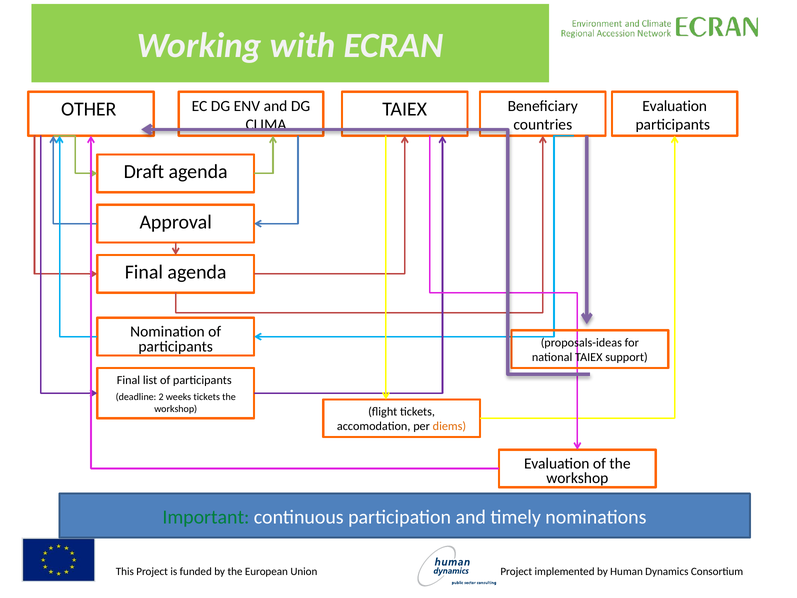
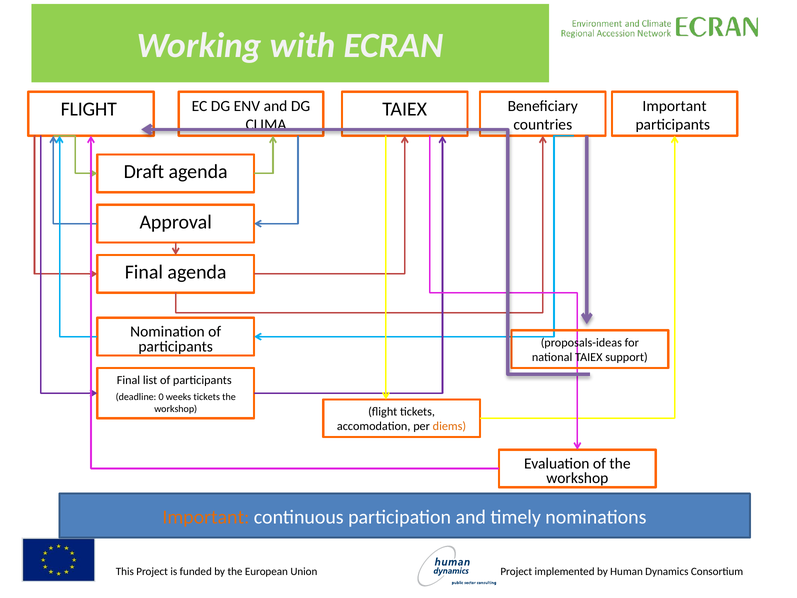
Evaluation: Evaluation -> Important (675, 106)
OTHER: OTHER -> FLIGHT (89, 109)
2: 2 -> 0 (161, 397)
Important colour: green -> orange (206, 517)
